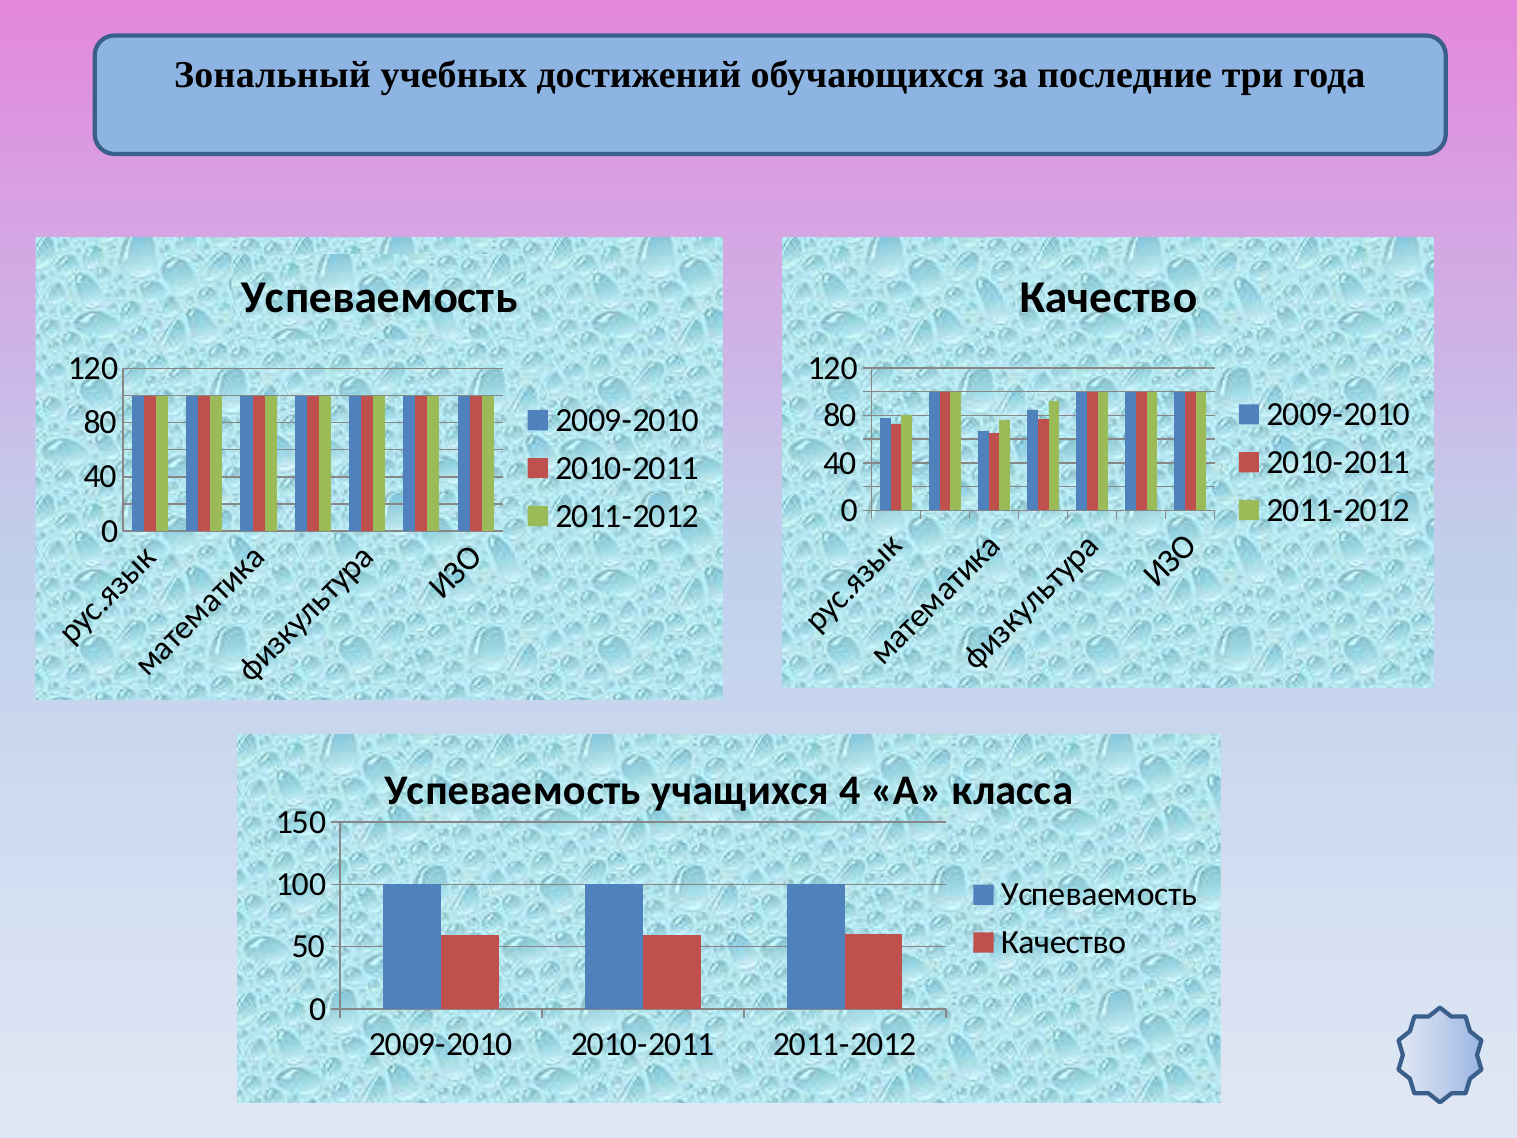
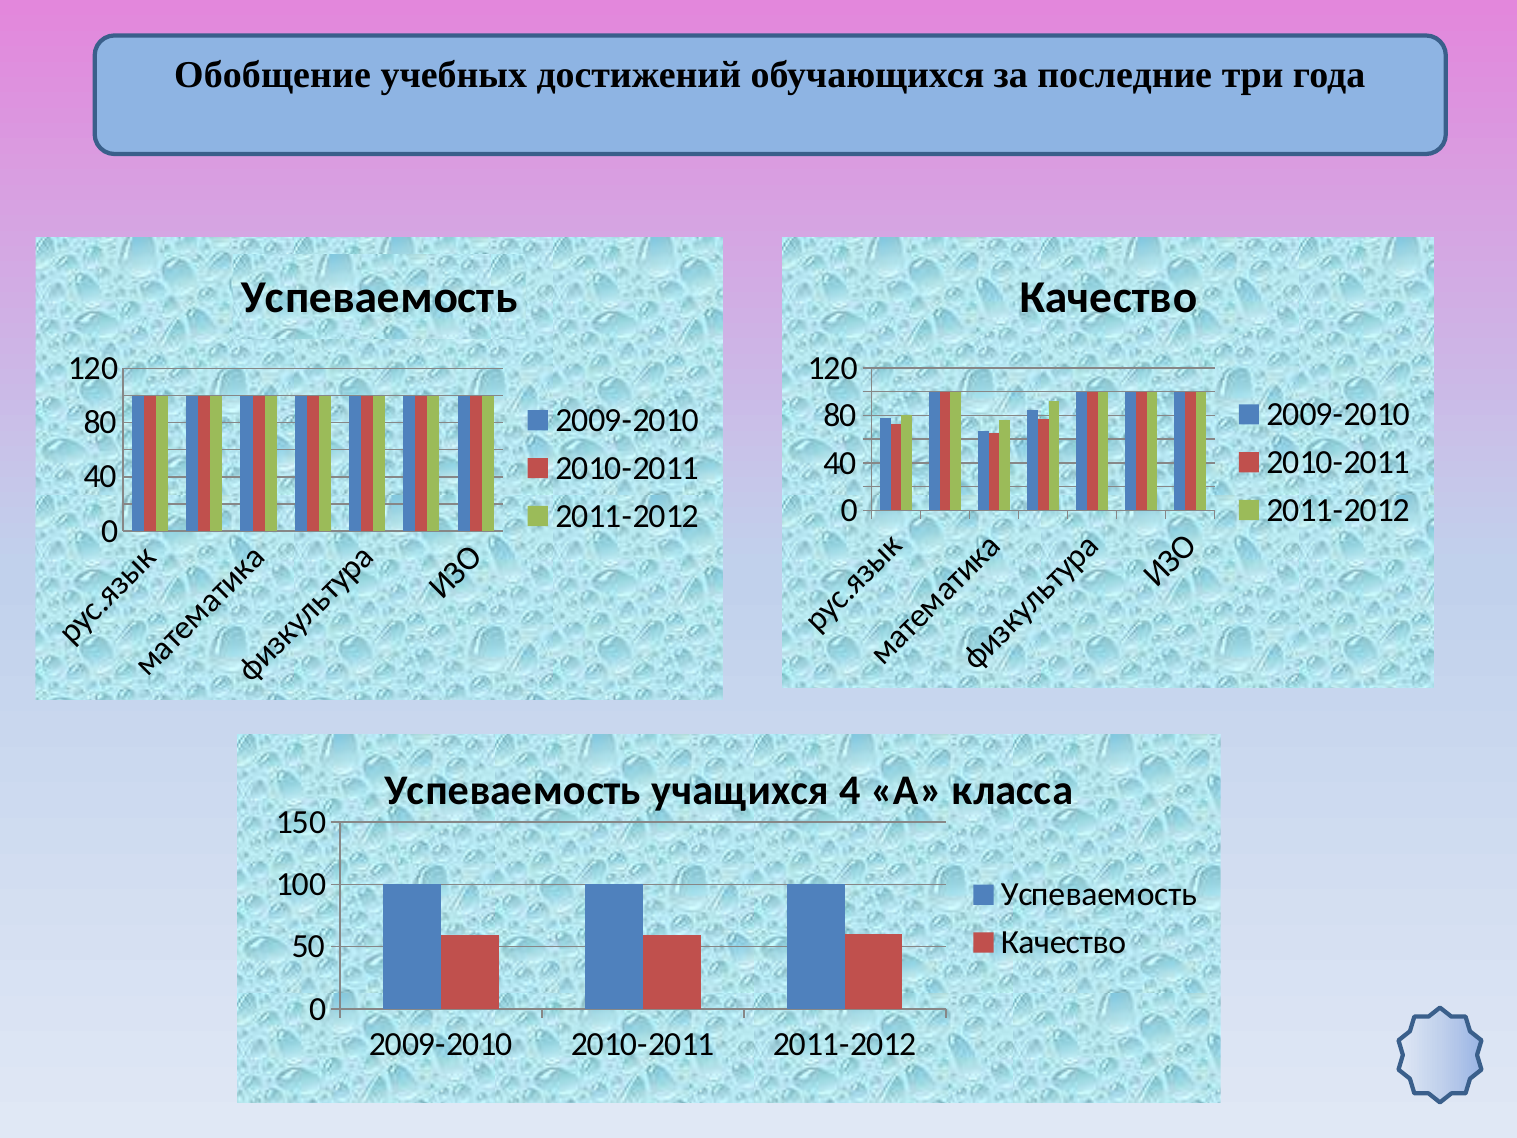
Зональный: Зональный -> Обобщение (273, 75)
